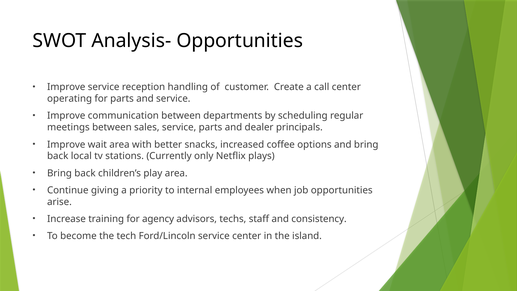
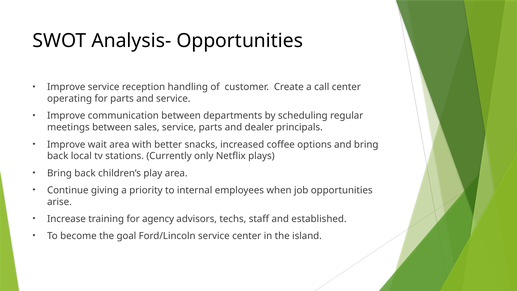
consistency: consistency -> established (319, 219)
tech: tech -> goal (126, 236)
